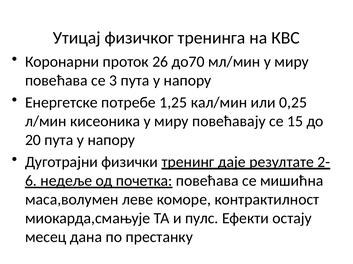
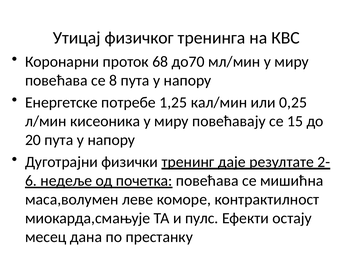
26: 26 -> 68 (160, 62)
3: 3 -> 8 (113, 81)
